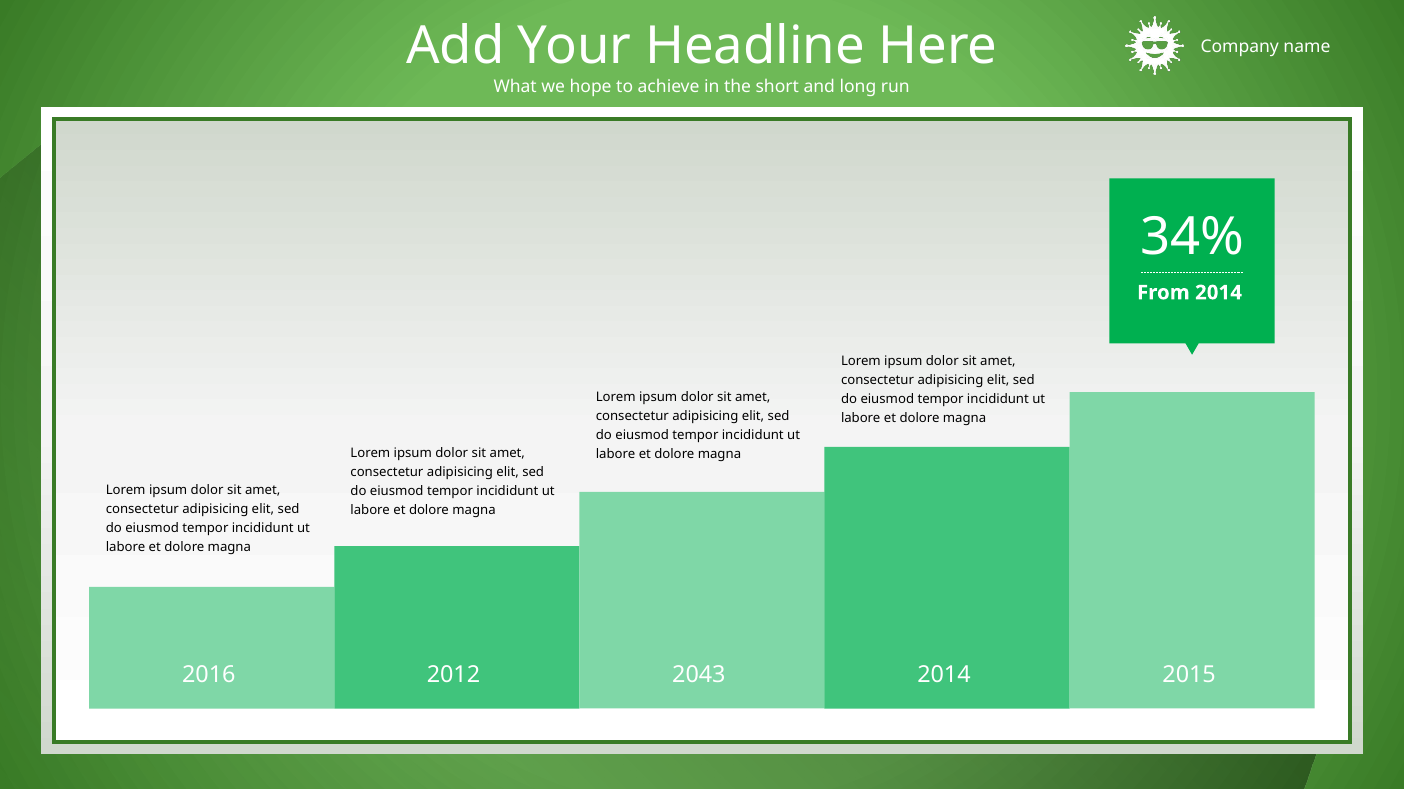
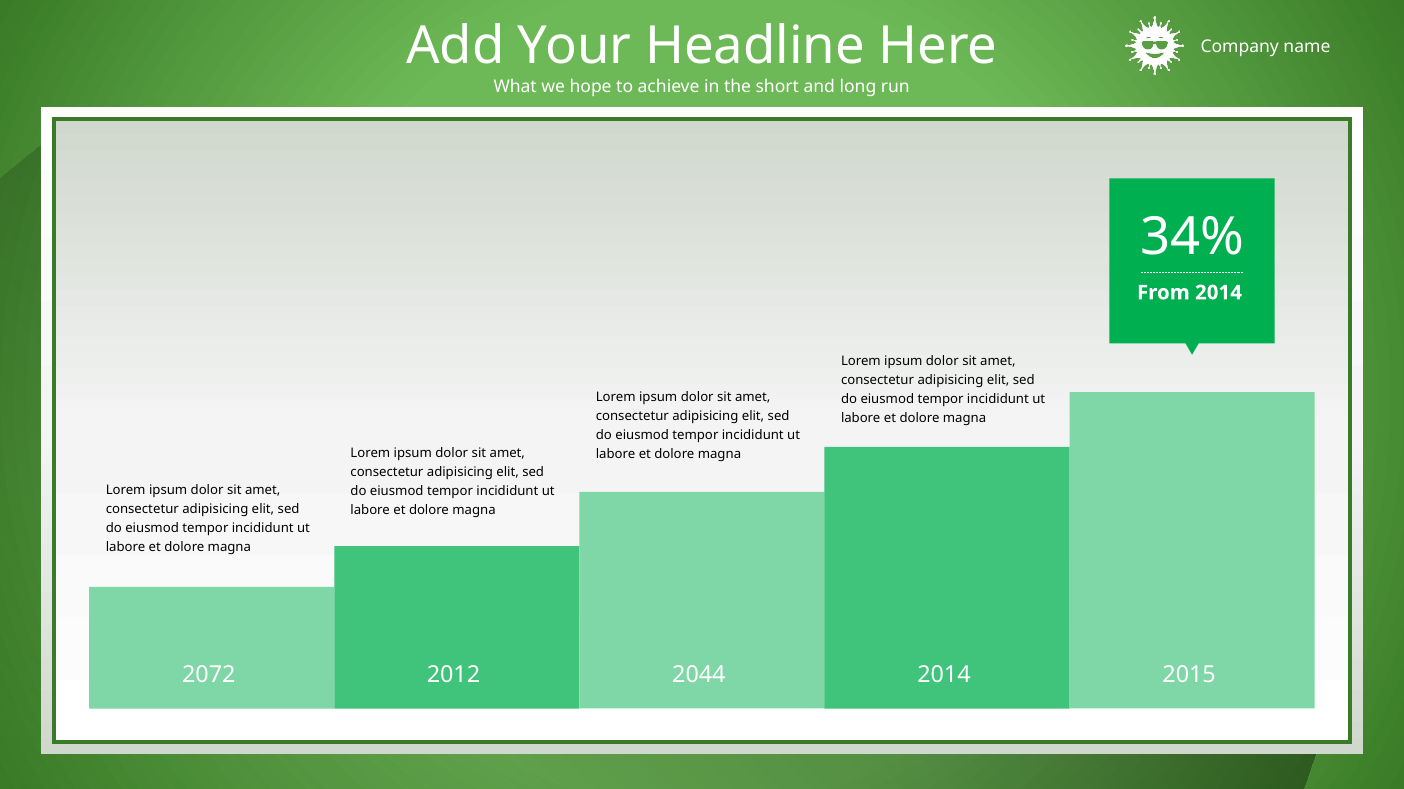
2016: 2016 -> 2072 (209, 675)
2043: 2043 -> 2044 (699, 675)
